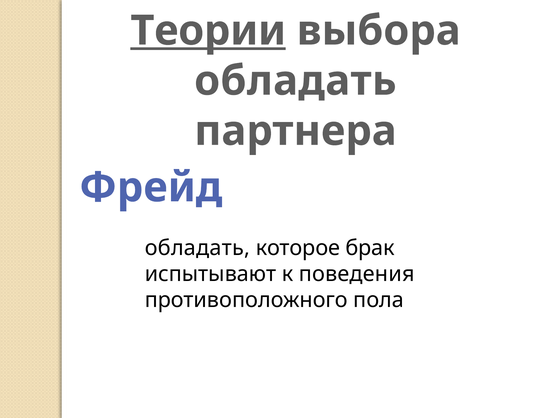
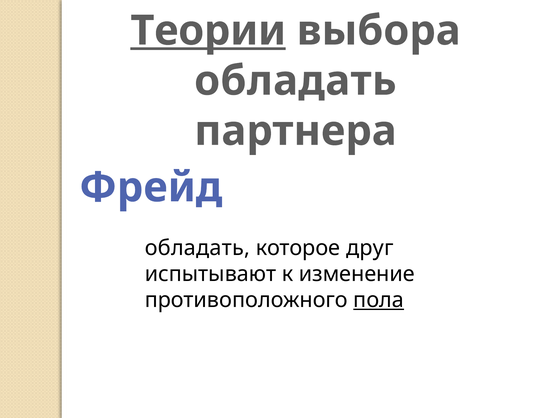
брак: брак -> друг (370, 248)
поведения: поведения -> изменение (357, 274)
пола underline: none -> present (379, 300)
